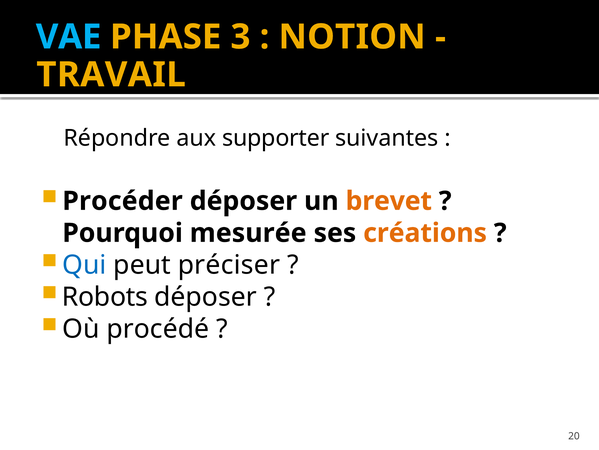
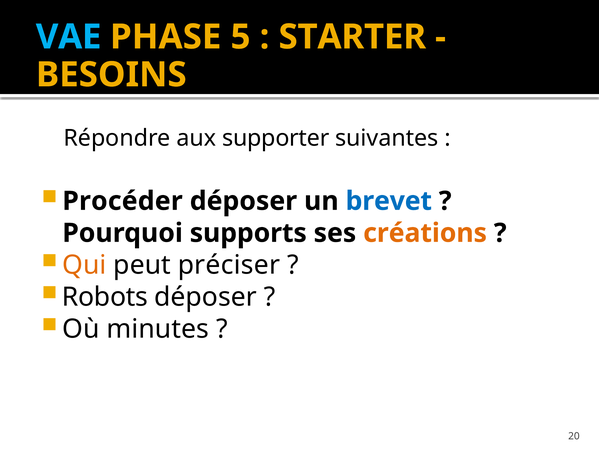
3: 3 -> 5 (240, 37)
NOTION: NOTION -> STARTER (352, 37)
TRAVAIL: TRAVAIL -> BESOINS (111, 75)
brevet colour: orange -> blue (389, 201)
mesurée: mesurée -> supports (248, 233)
Qui colour: blue -> orange (84, 265)
procédé: procédé -> minutes (158, 329)
